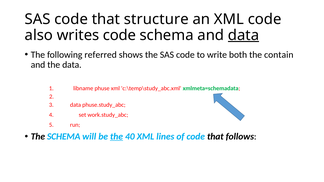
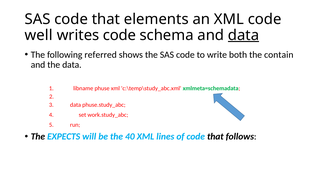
structure: structure -> elements (156, 19)
also: also -> well (39, 35)
The SCHEMA: SCHEMA -> EXPECTS (64, 137)
the underline: present -> none (117, 137)
